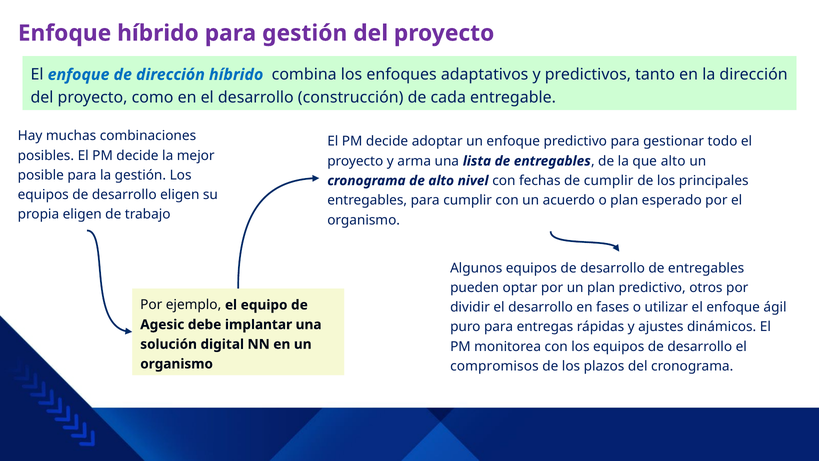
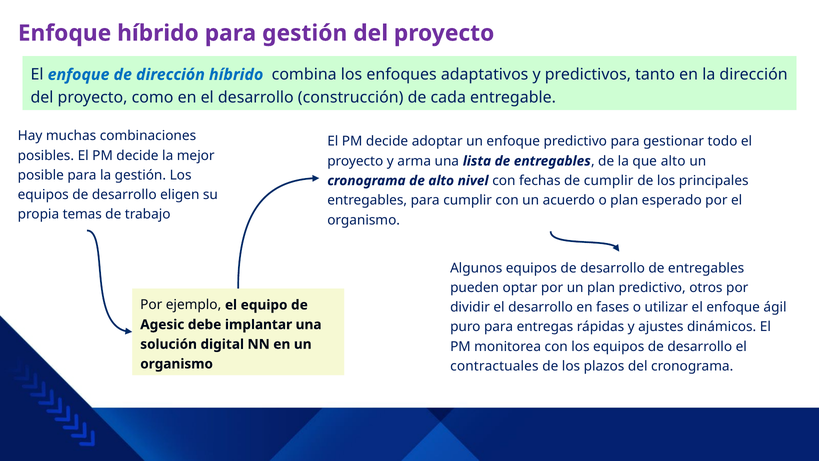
propia eligen: eligen -> temas (82, 214)
compromisos: compromisos -> contractuales (494, 366)
